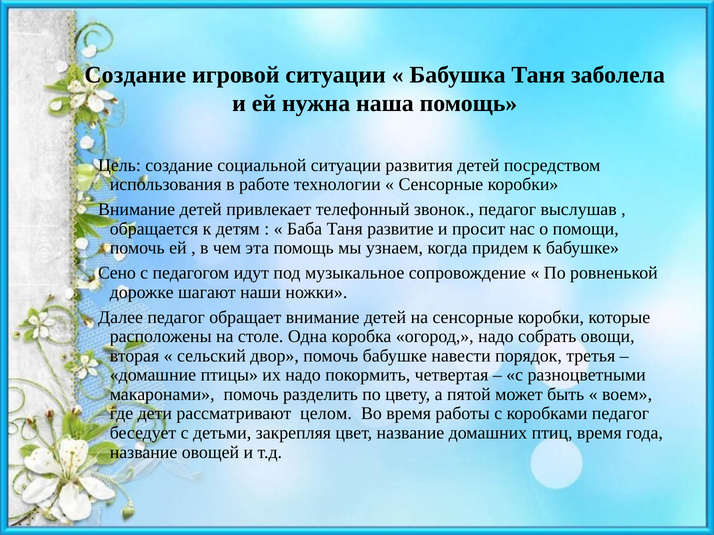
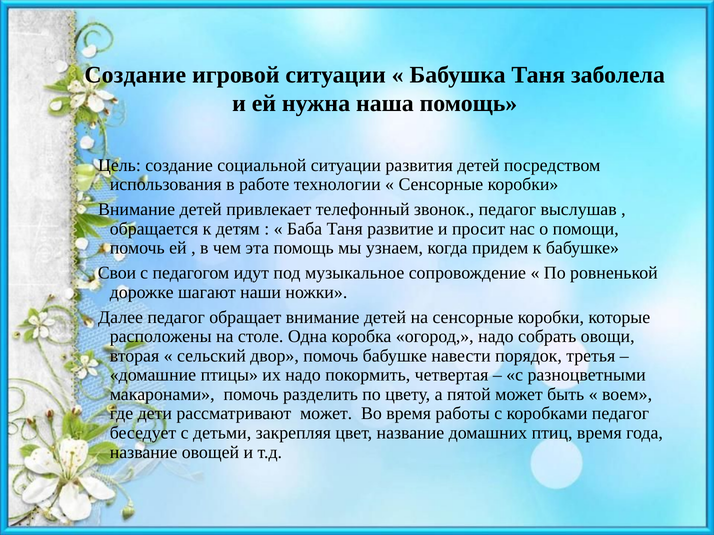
Сено: Сено -> Свои (117, 273)
рассматривают целом: целом -> может (326, 414)
